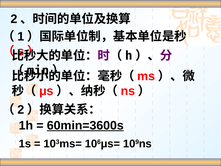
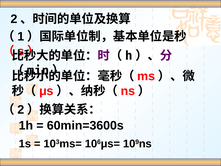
60min=3600s underline: present -> none (85, 125)
